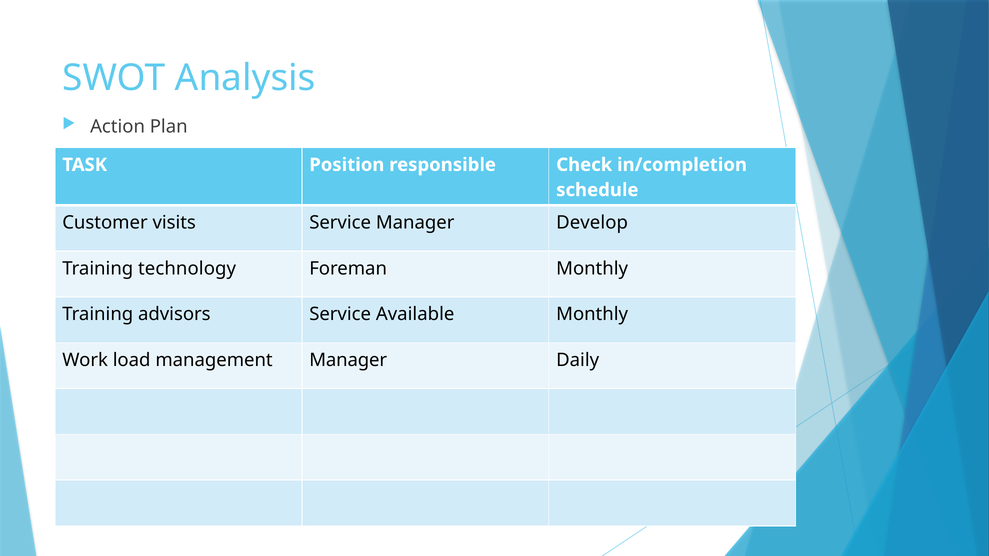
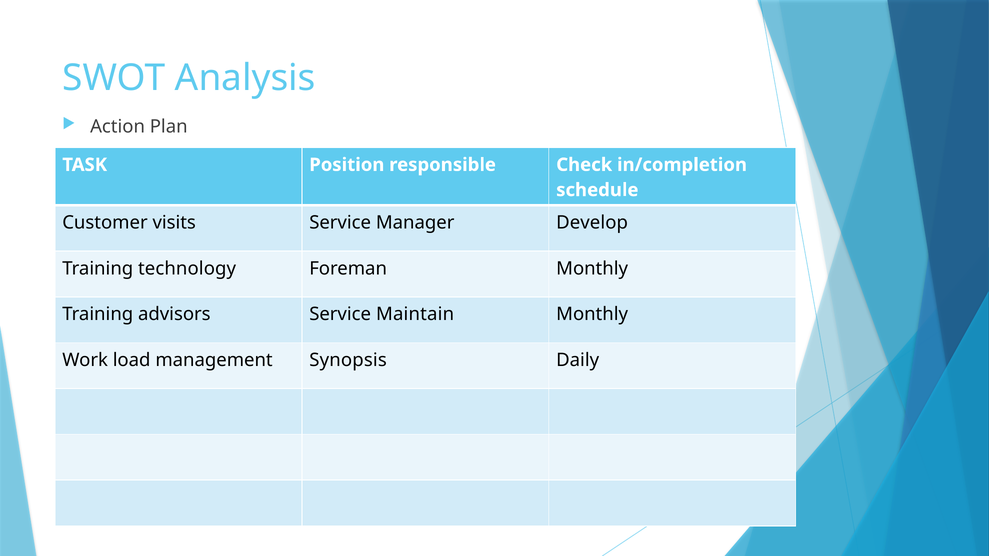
Available: Available -> Maintain (415, 314)
management Manager: Manager -> Synopsis (348, 360)
